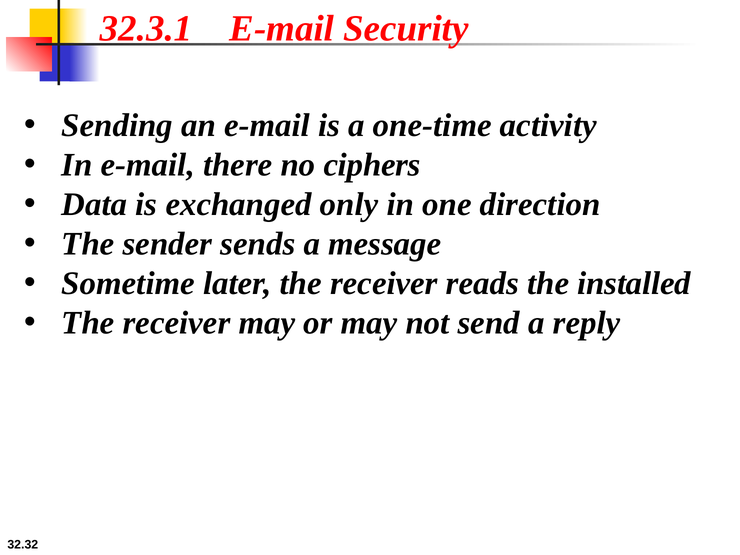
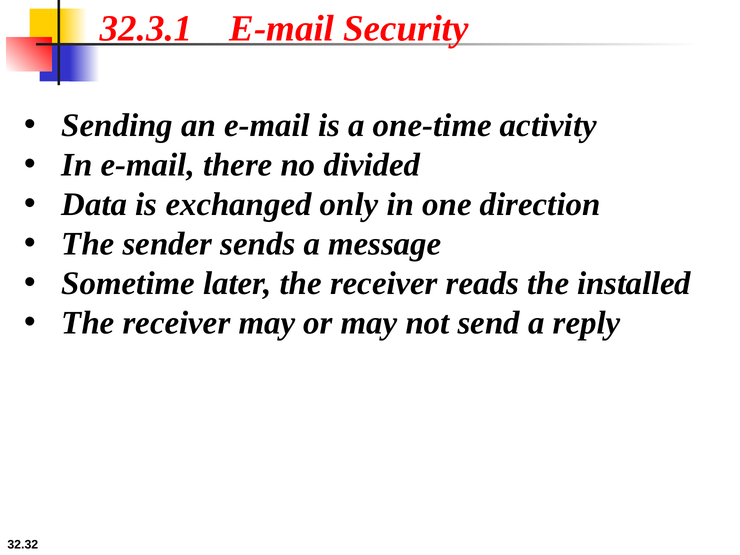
ciphers: ciphers -> divided (372, 165)
